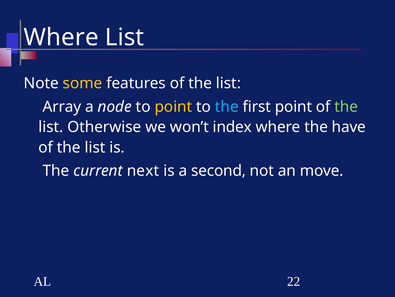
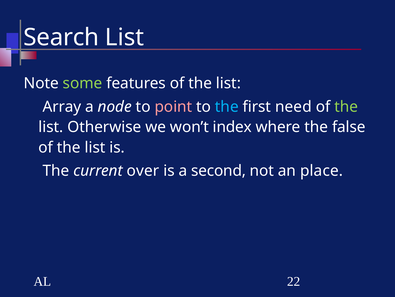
Where: Where -> Search (61, 37)
some colour: yellow -> light green (83, 83)
point colour: yellow -> pink (173, 107)
first point: point -> need (293, 107)
have: have -> false (349, 127)
next: next -> over (143, 170)
move: move -> place (321, 170)
